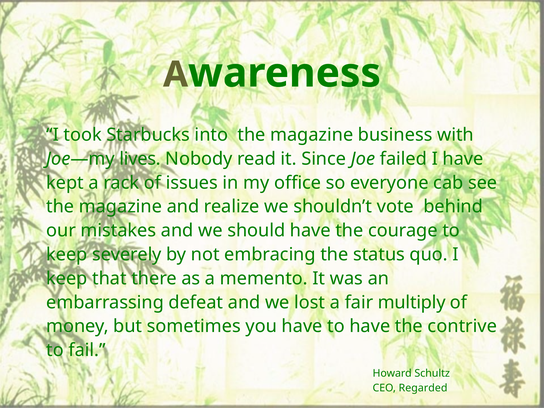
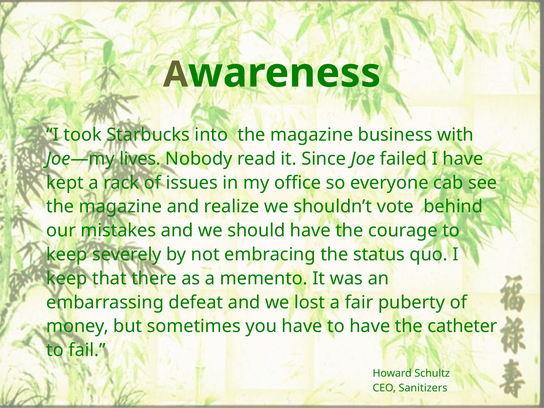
multiply: multiply -> puberty (412, 302)
contrive: contrive -> catheter (462, 326)
Regarded: Regarded -> Sanitizers (423, 388)
